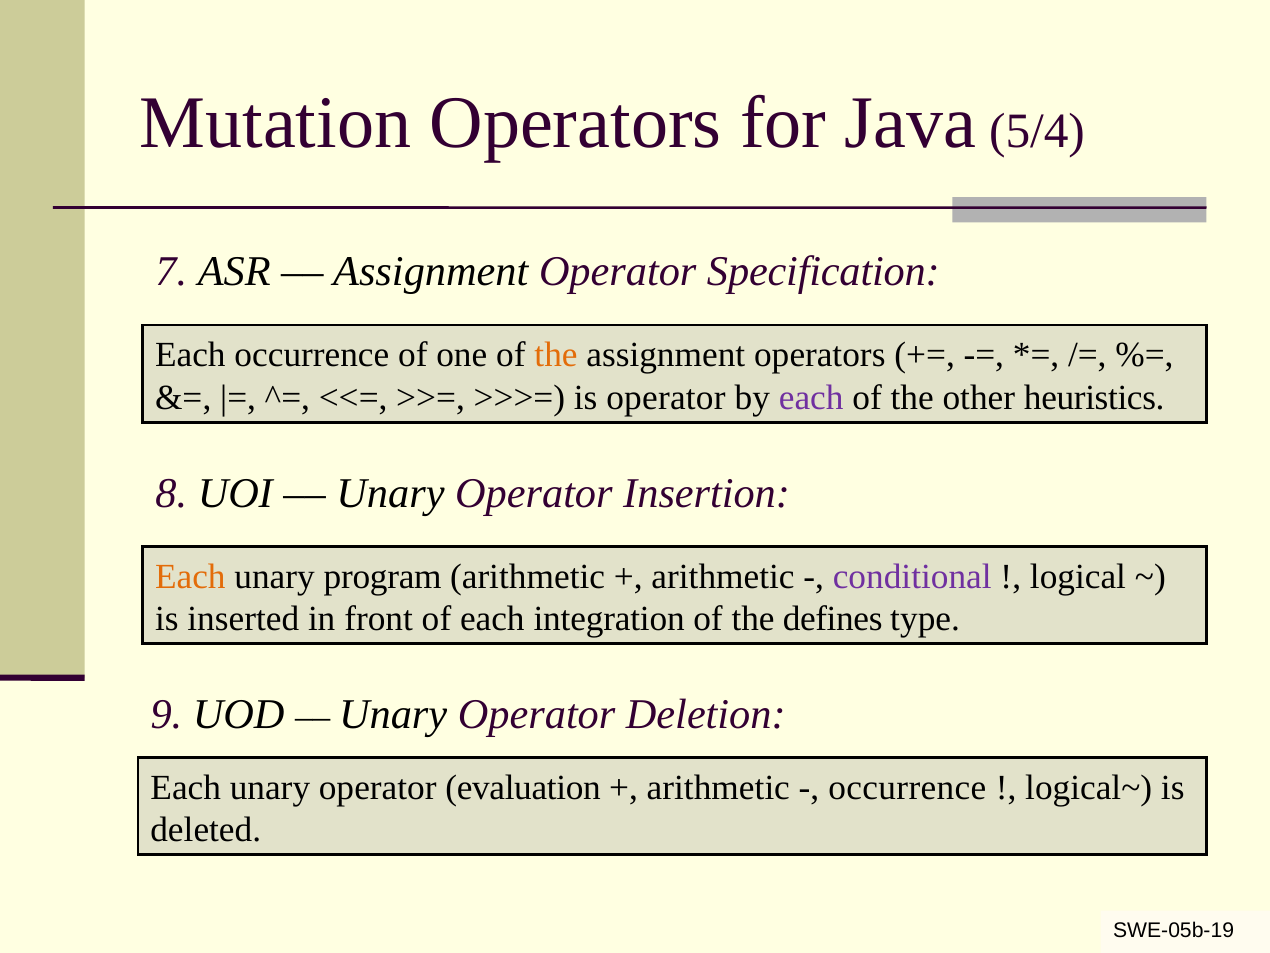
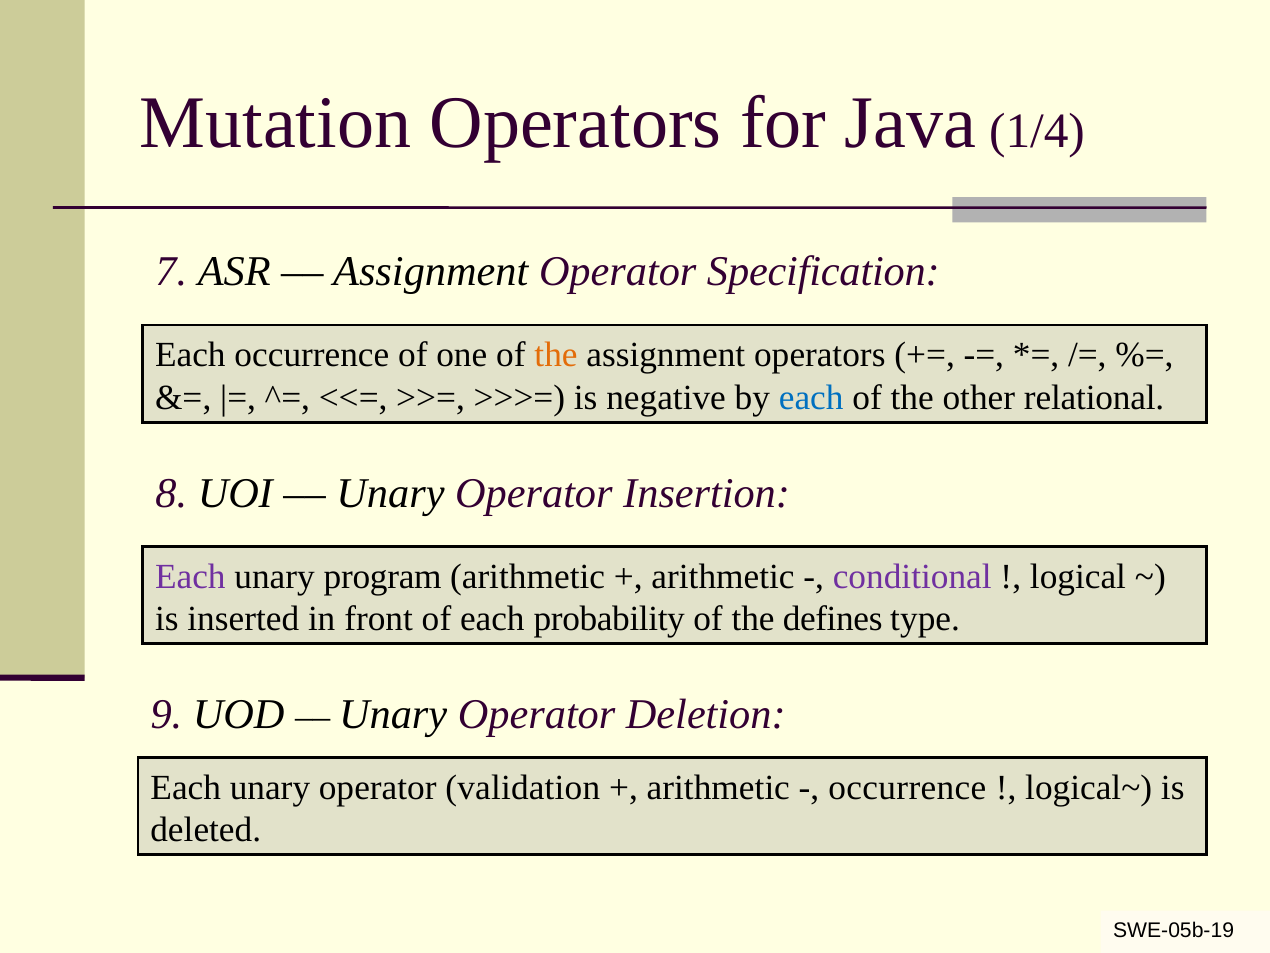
5/4: 5/4 -> 1/4 (1037, 131)
is operator: operator -> negative (666, 397)
each colour: purple -> blue (811, 397)
heuristics: heuristics -> relational (1094, 397)
Each colour: orange -> purple (190, 576)
integration: integration -> probability (609, 619)
evaluation: evaluation -> validation (523, 787)
